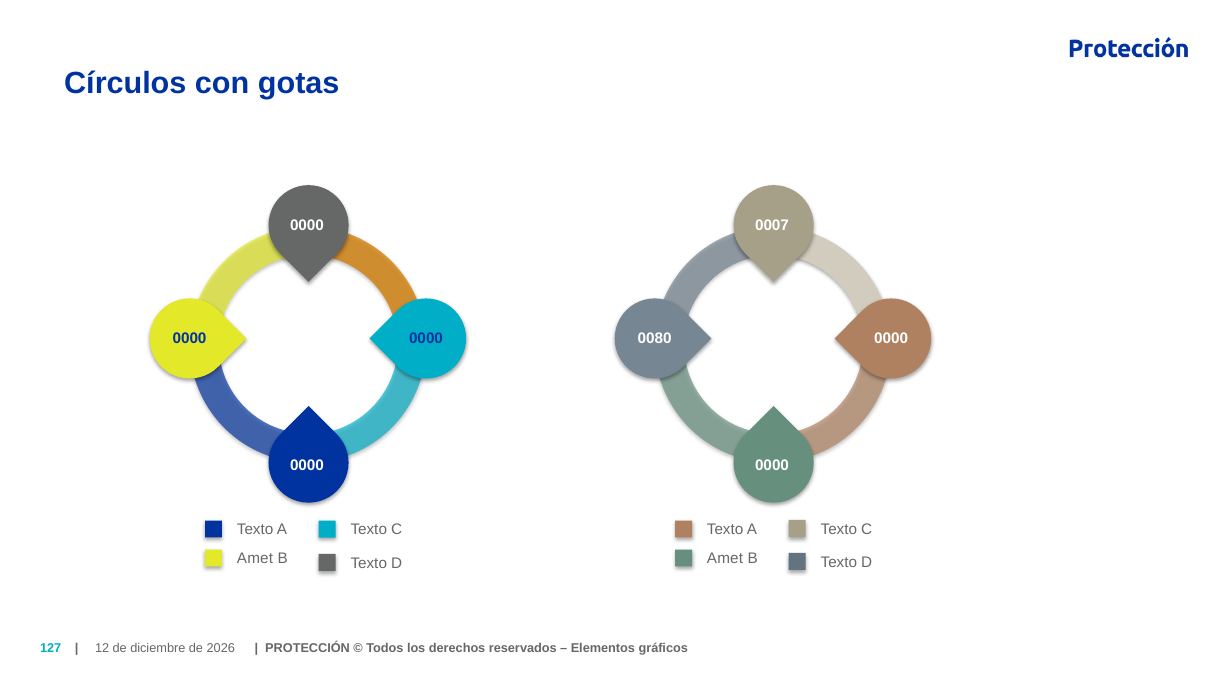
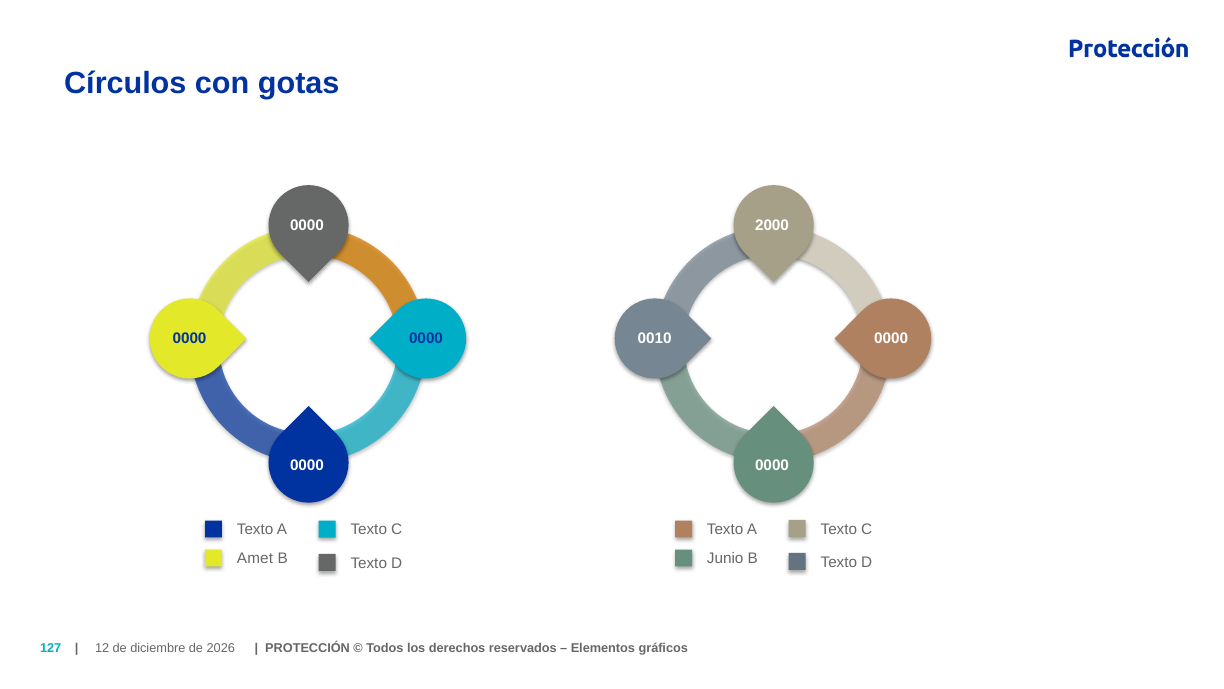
0007: 0007 -> 2000 (772, 225)
0080: 0080 -> 0010 (655, 339)
Amet: Amet -> Junio (725, 559)
